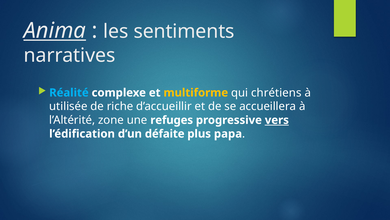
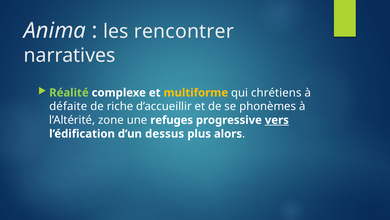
Anima underline: present -> none (55, 31)
sentiments: sentiments -> rencontrer (184, 31)
Réalité colour: light blue -> light green (69, 92)
utilisée: utilisée -> défaite (68, 106)
accueillera: accueillera -> phonèmes (268, 106)
défaite: défaite -> dessus (165, 133)
papa: papa -> alors (228, 133)
